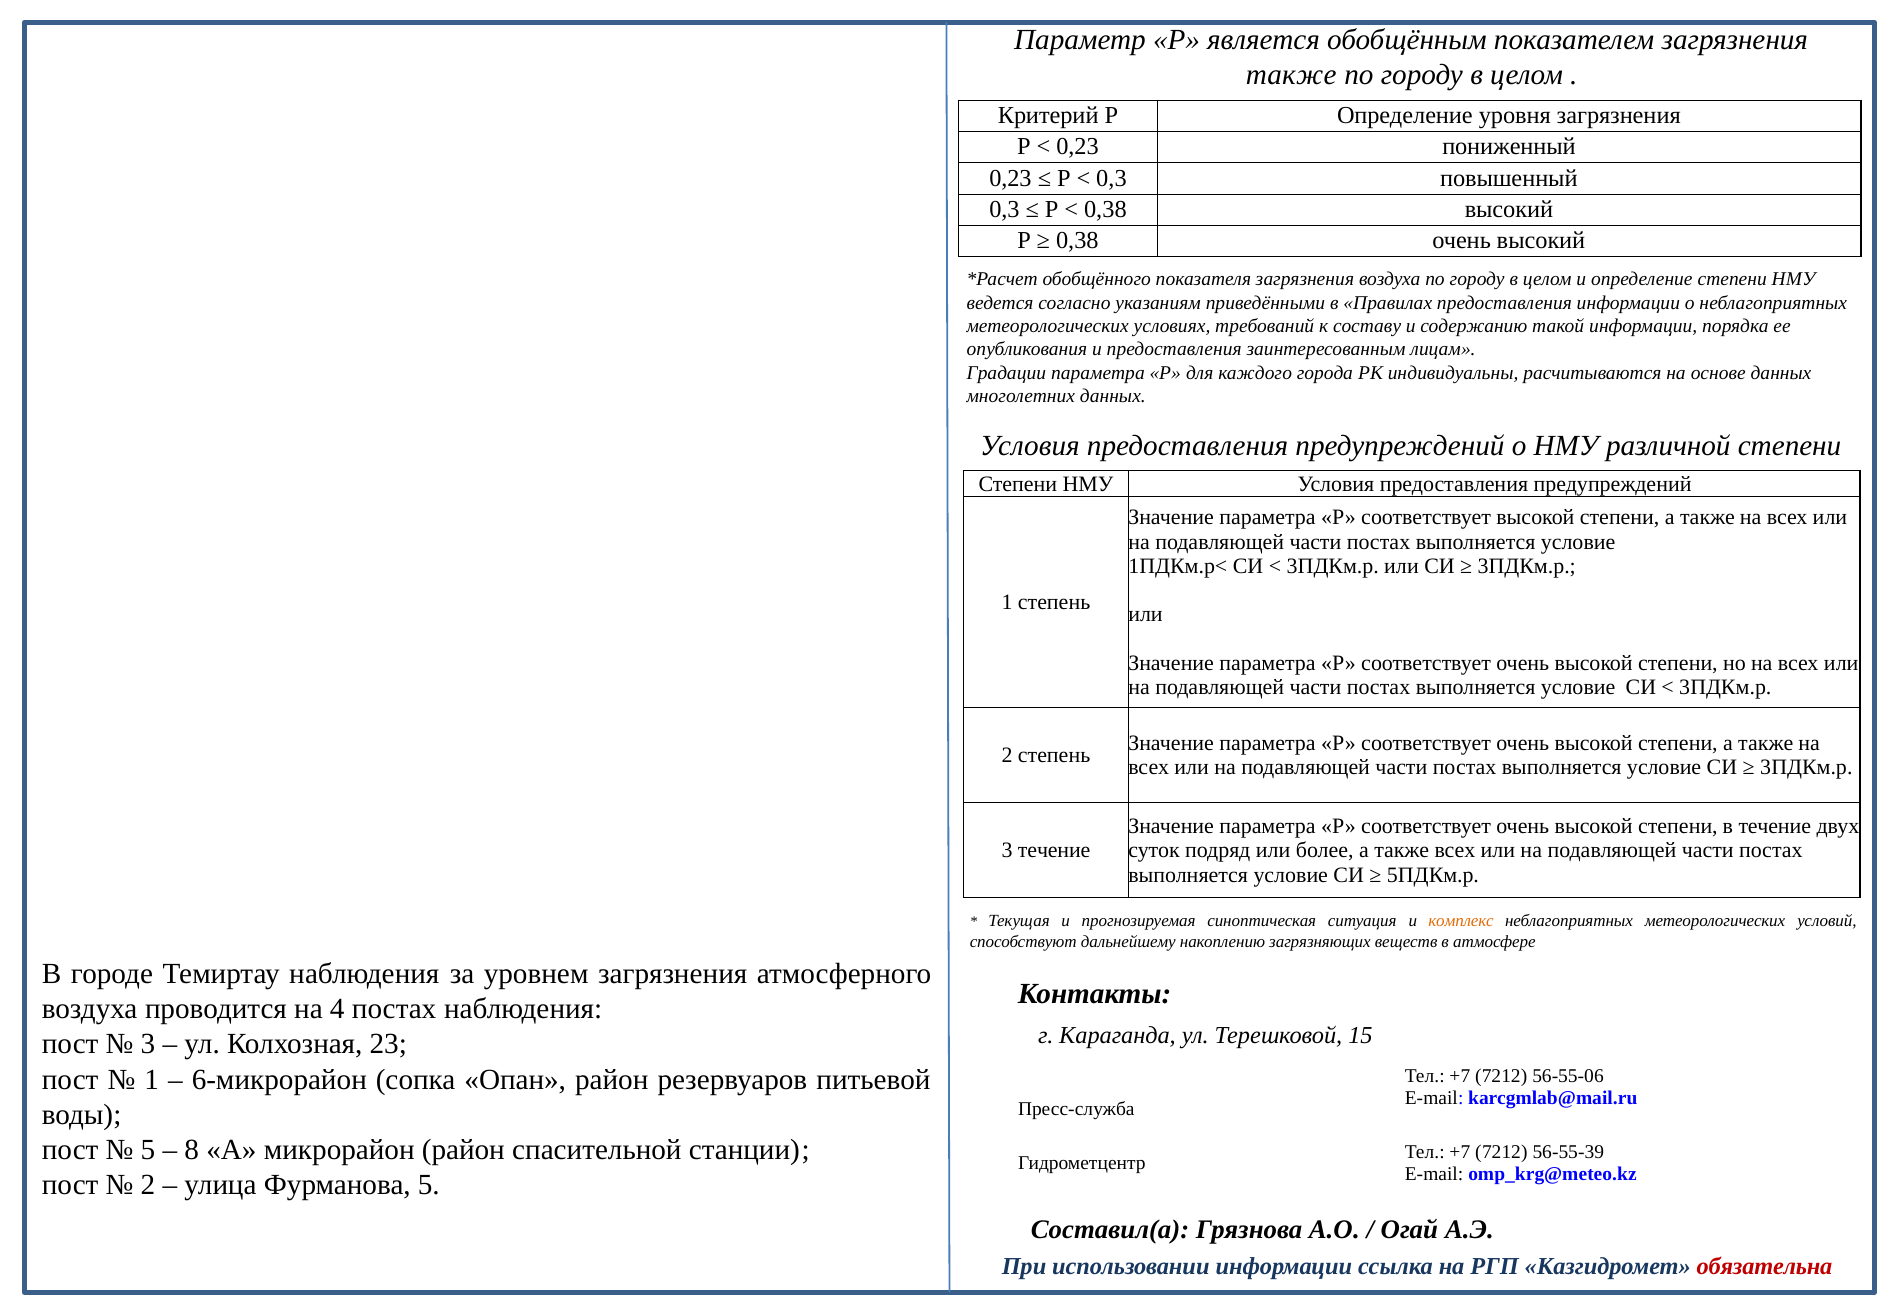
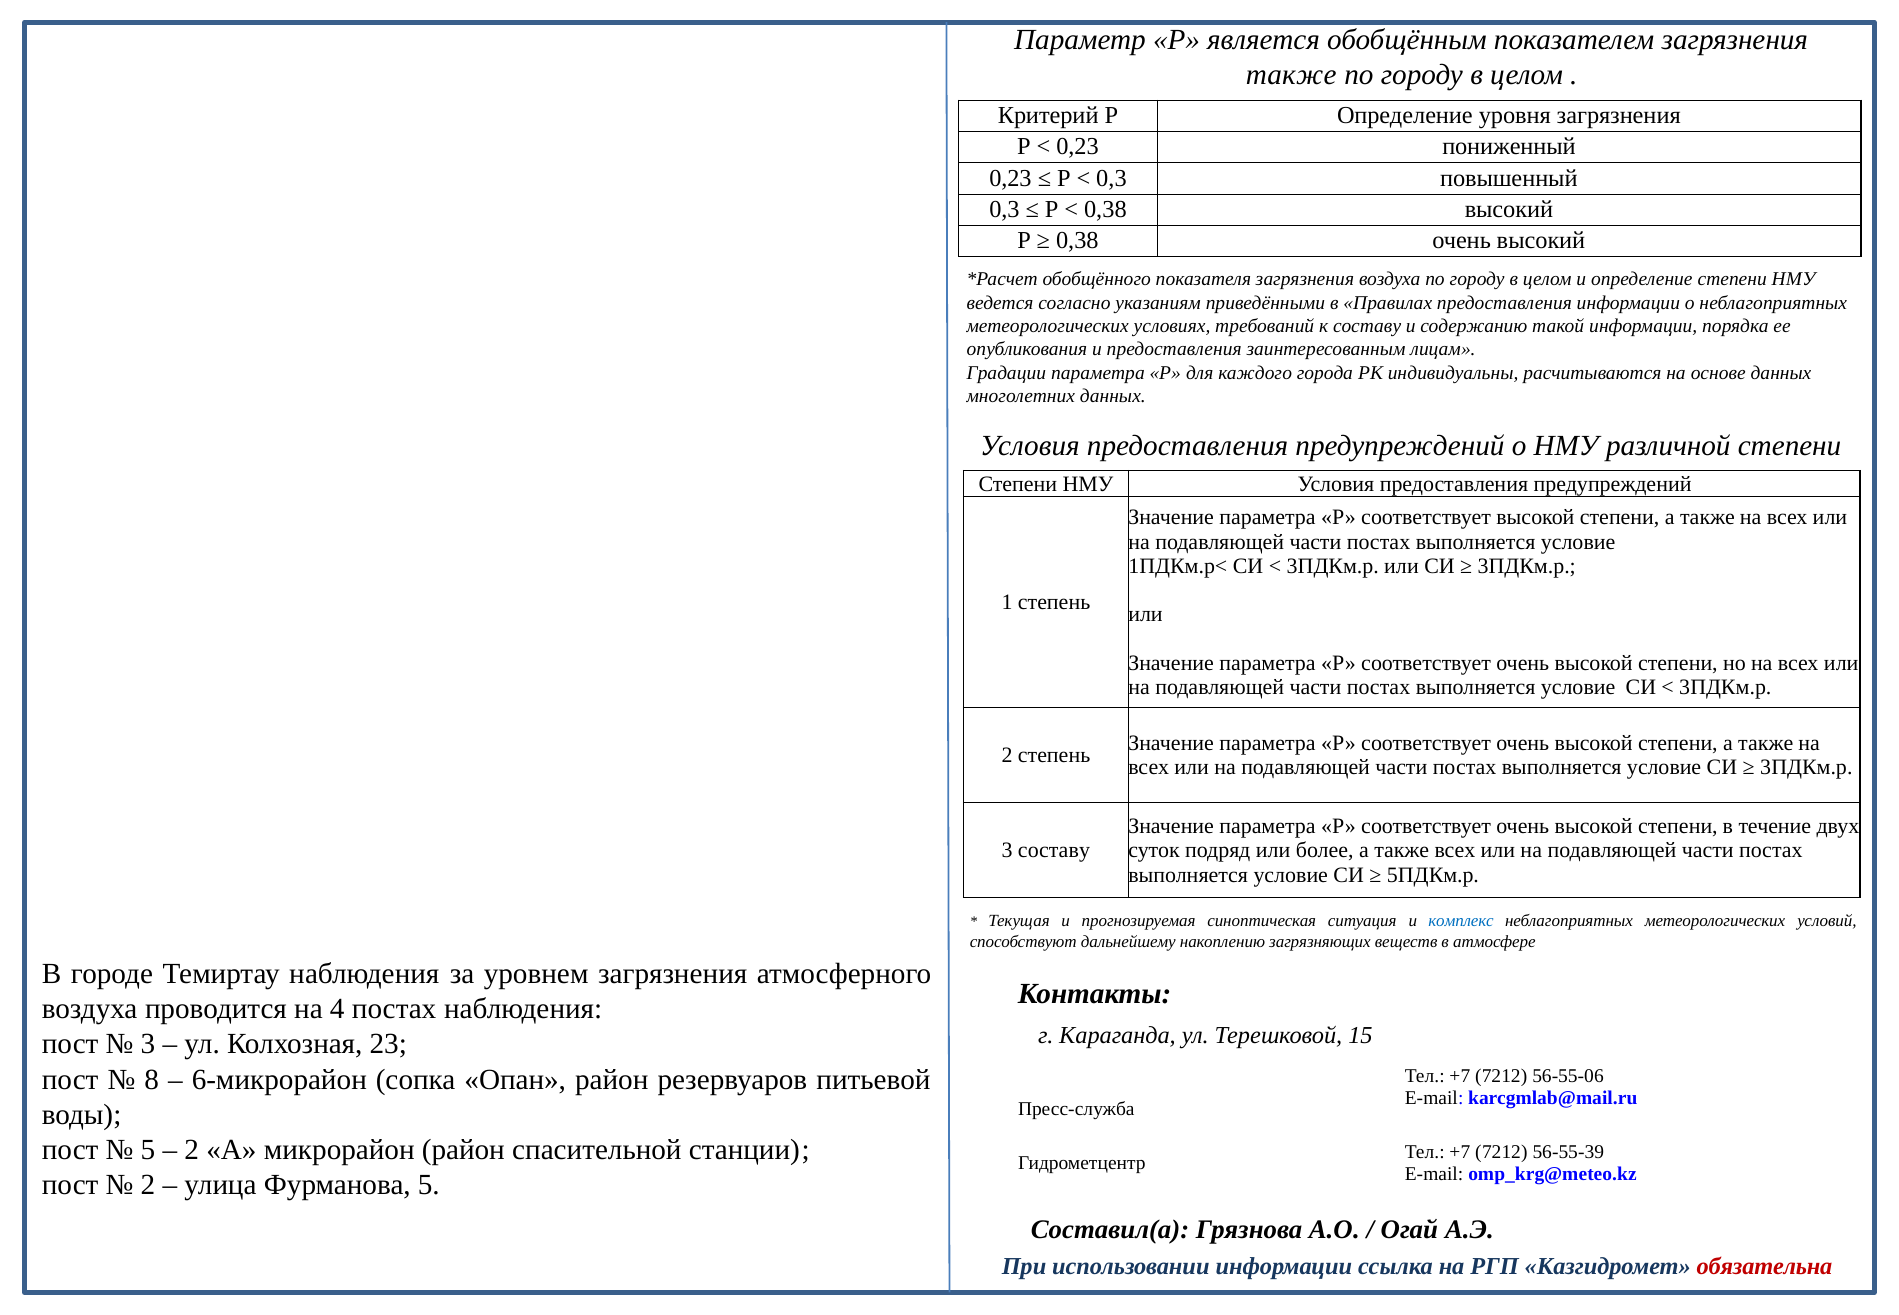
3 течение: течение -> составу (1054, 850)
комплекс colour: orange -> blue (1461, 921)
1: 1 -> 8 (152, 1079)
8: 8 -> 2 (192, 1149)
